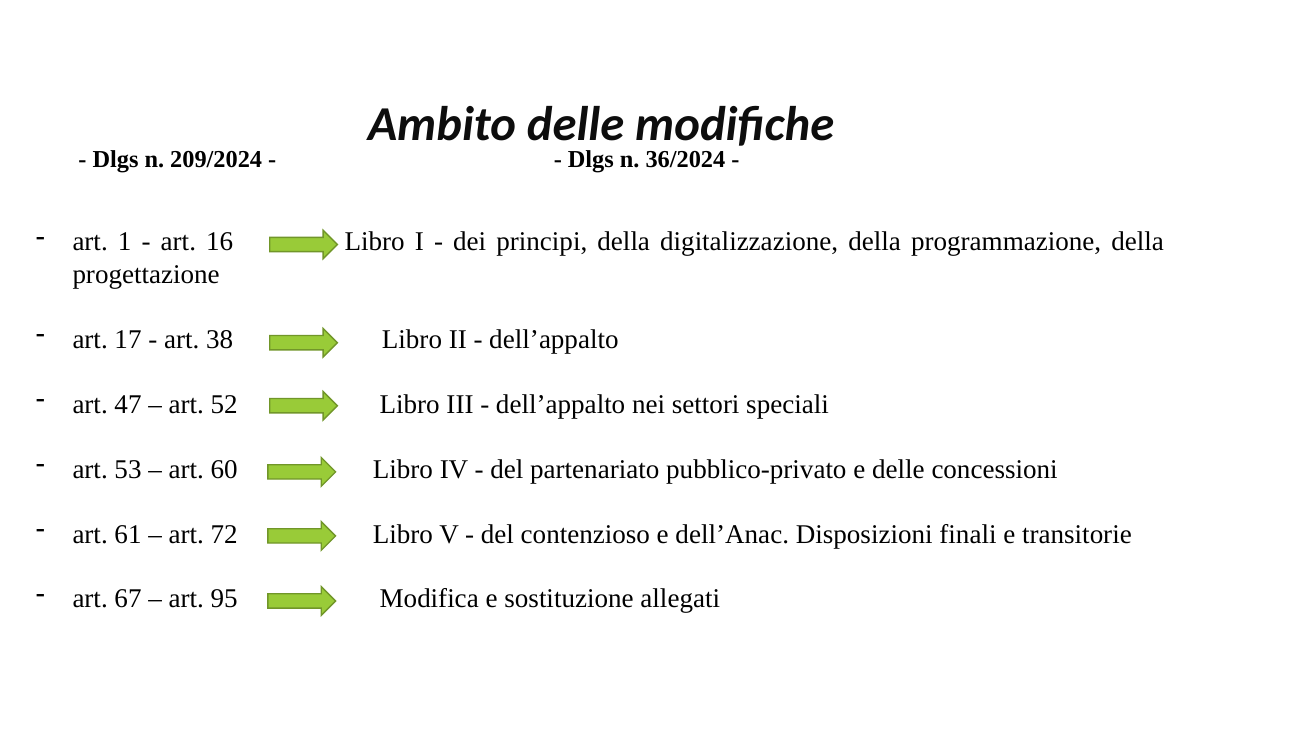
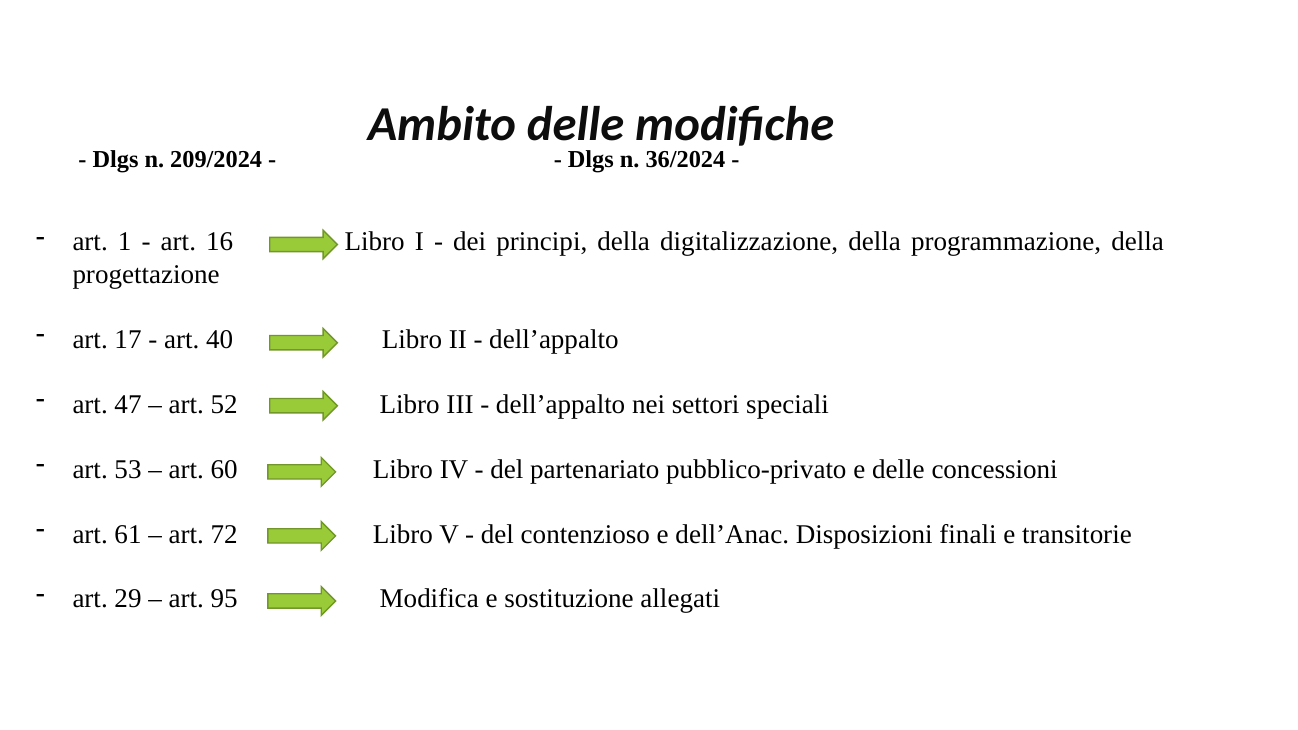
38: 38 -> 40 (220, 339)
67: 67 -> 29 (128, 599)
